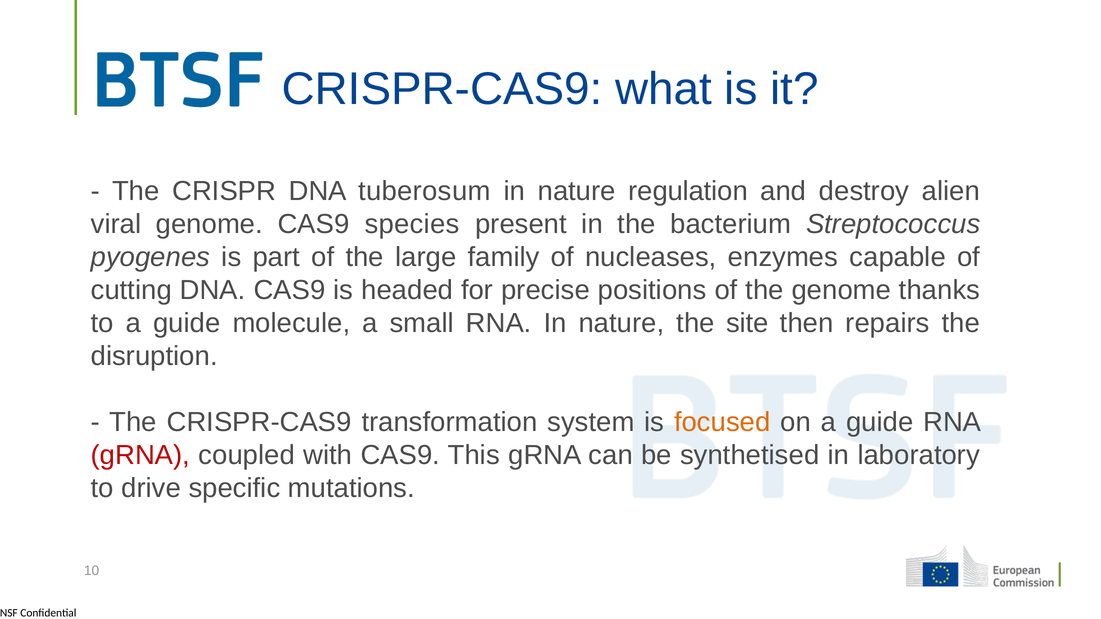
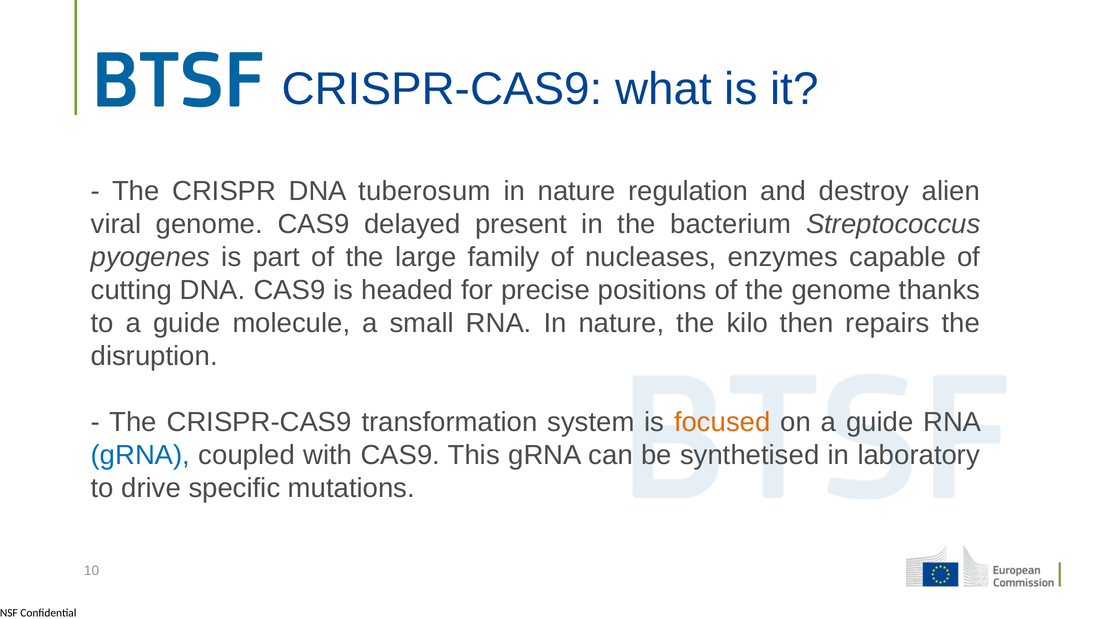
species: species -> delayed (412, 224)
site: site -> kilo (747, 323)
gRNA colour: red -> blue (140, 456)
